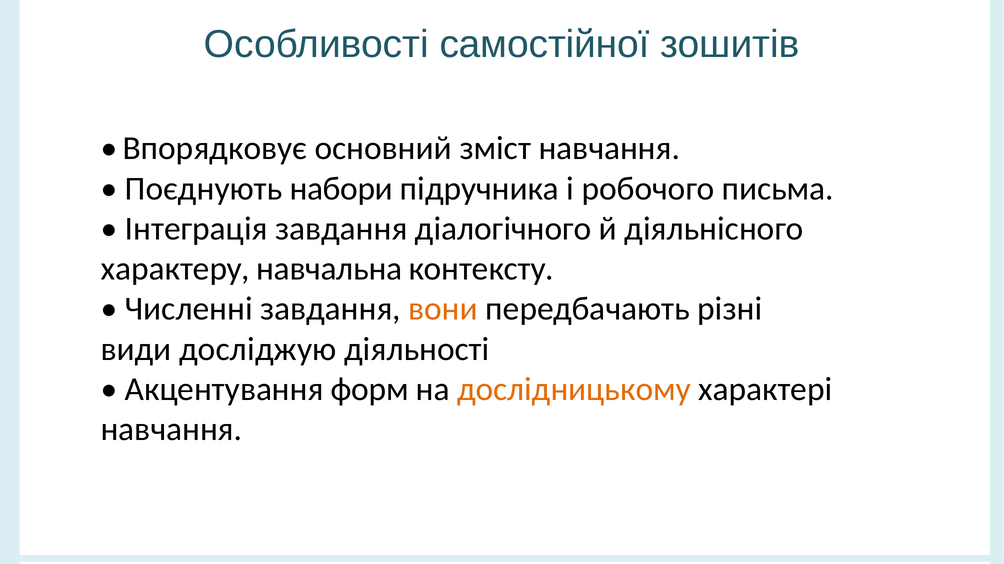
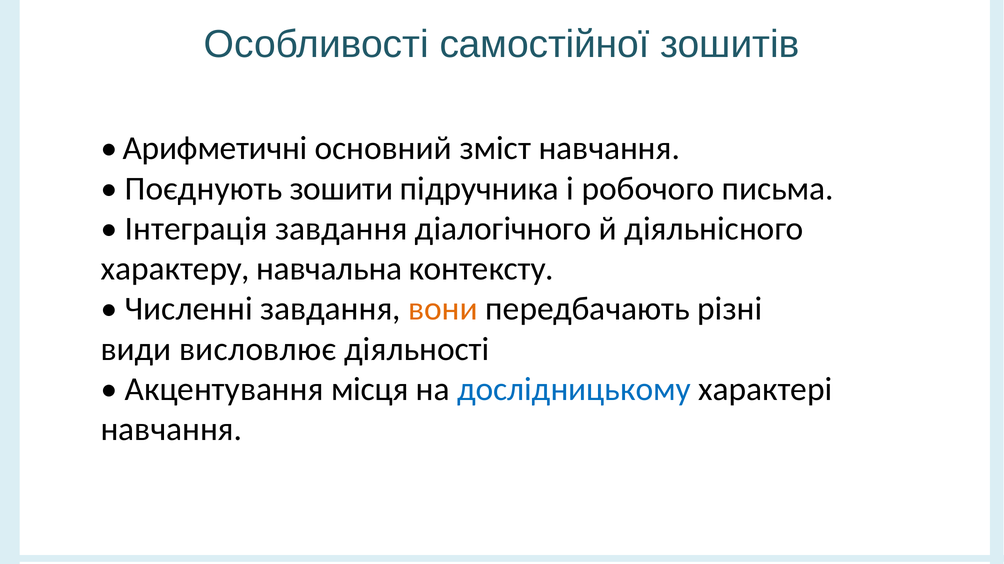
Впорядковує: Впорядковує -> Арифметичні (215, 149)
набори: набори -> зошити (341, 189)
досліджую: досліджую -> висловлює (258, 349)
форм: форм -> місця (370, 390)
дослідницькому colour: orange -> blue (574, 390)
